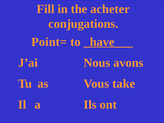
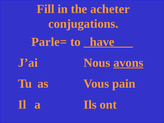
Point=: Point= -> Parle= (49, 42)
avons underline: none -> present (128, 63)
take: take -> pain (124, 84)
